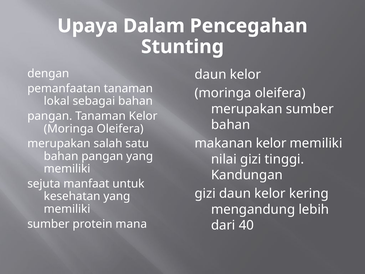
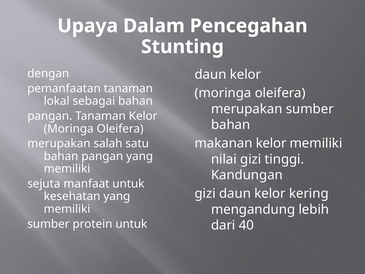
protein mana: mana -> untuk (131, 224)
